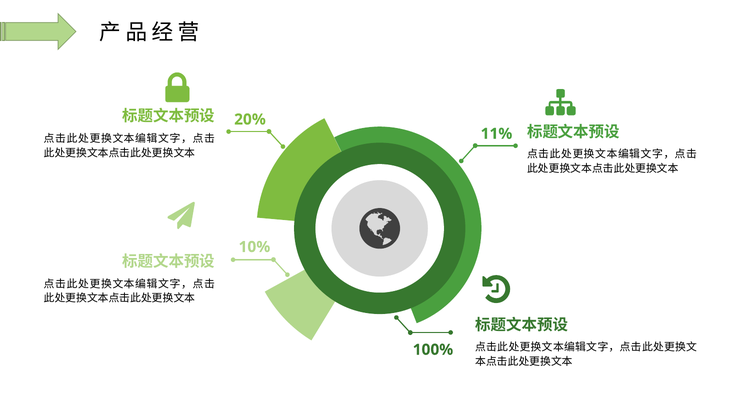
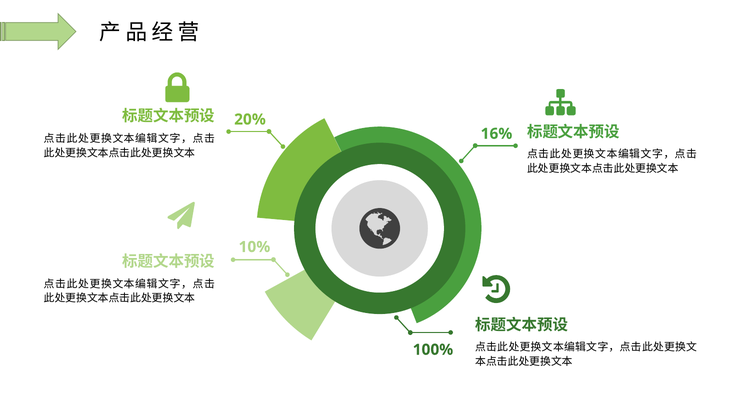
11%: 11% -> 16% (496, 134)
